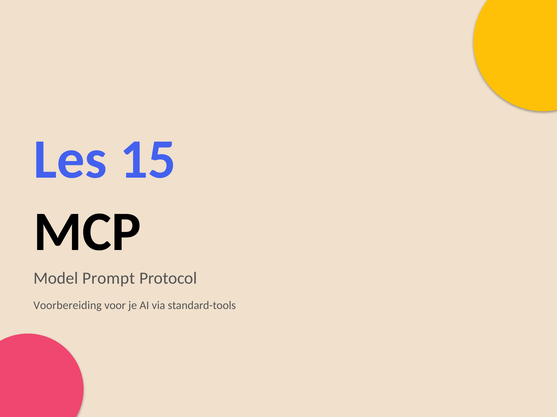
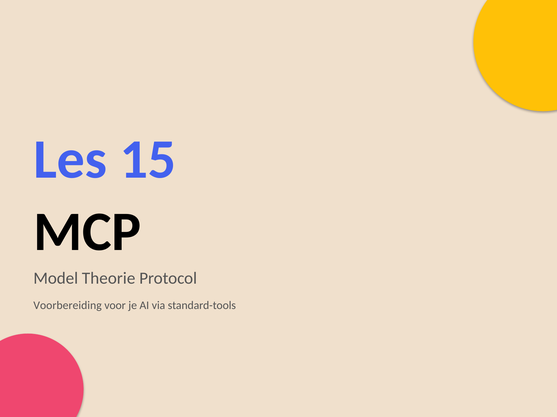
Prompt: Prompt -> Theorie (109, 279)
